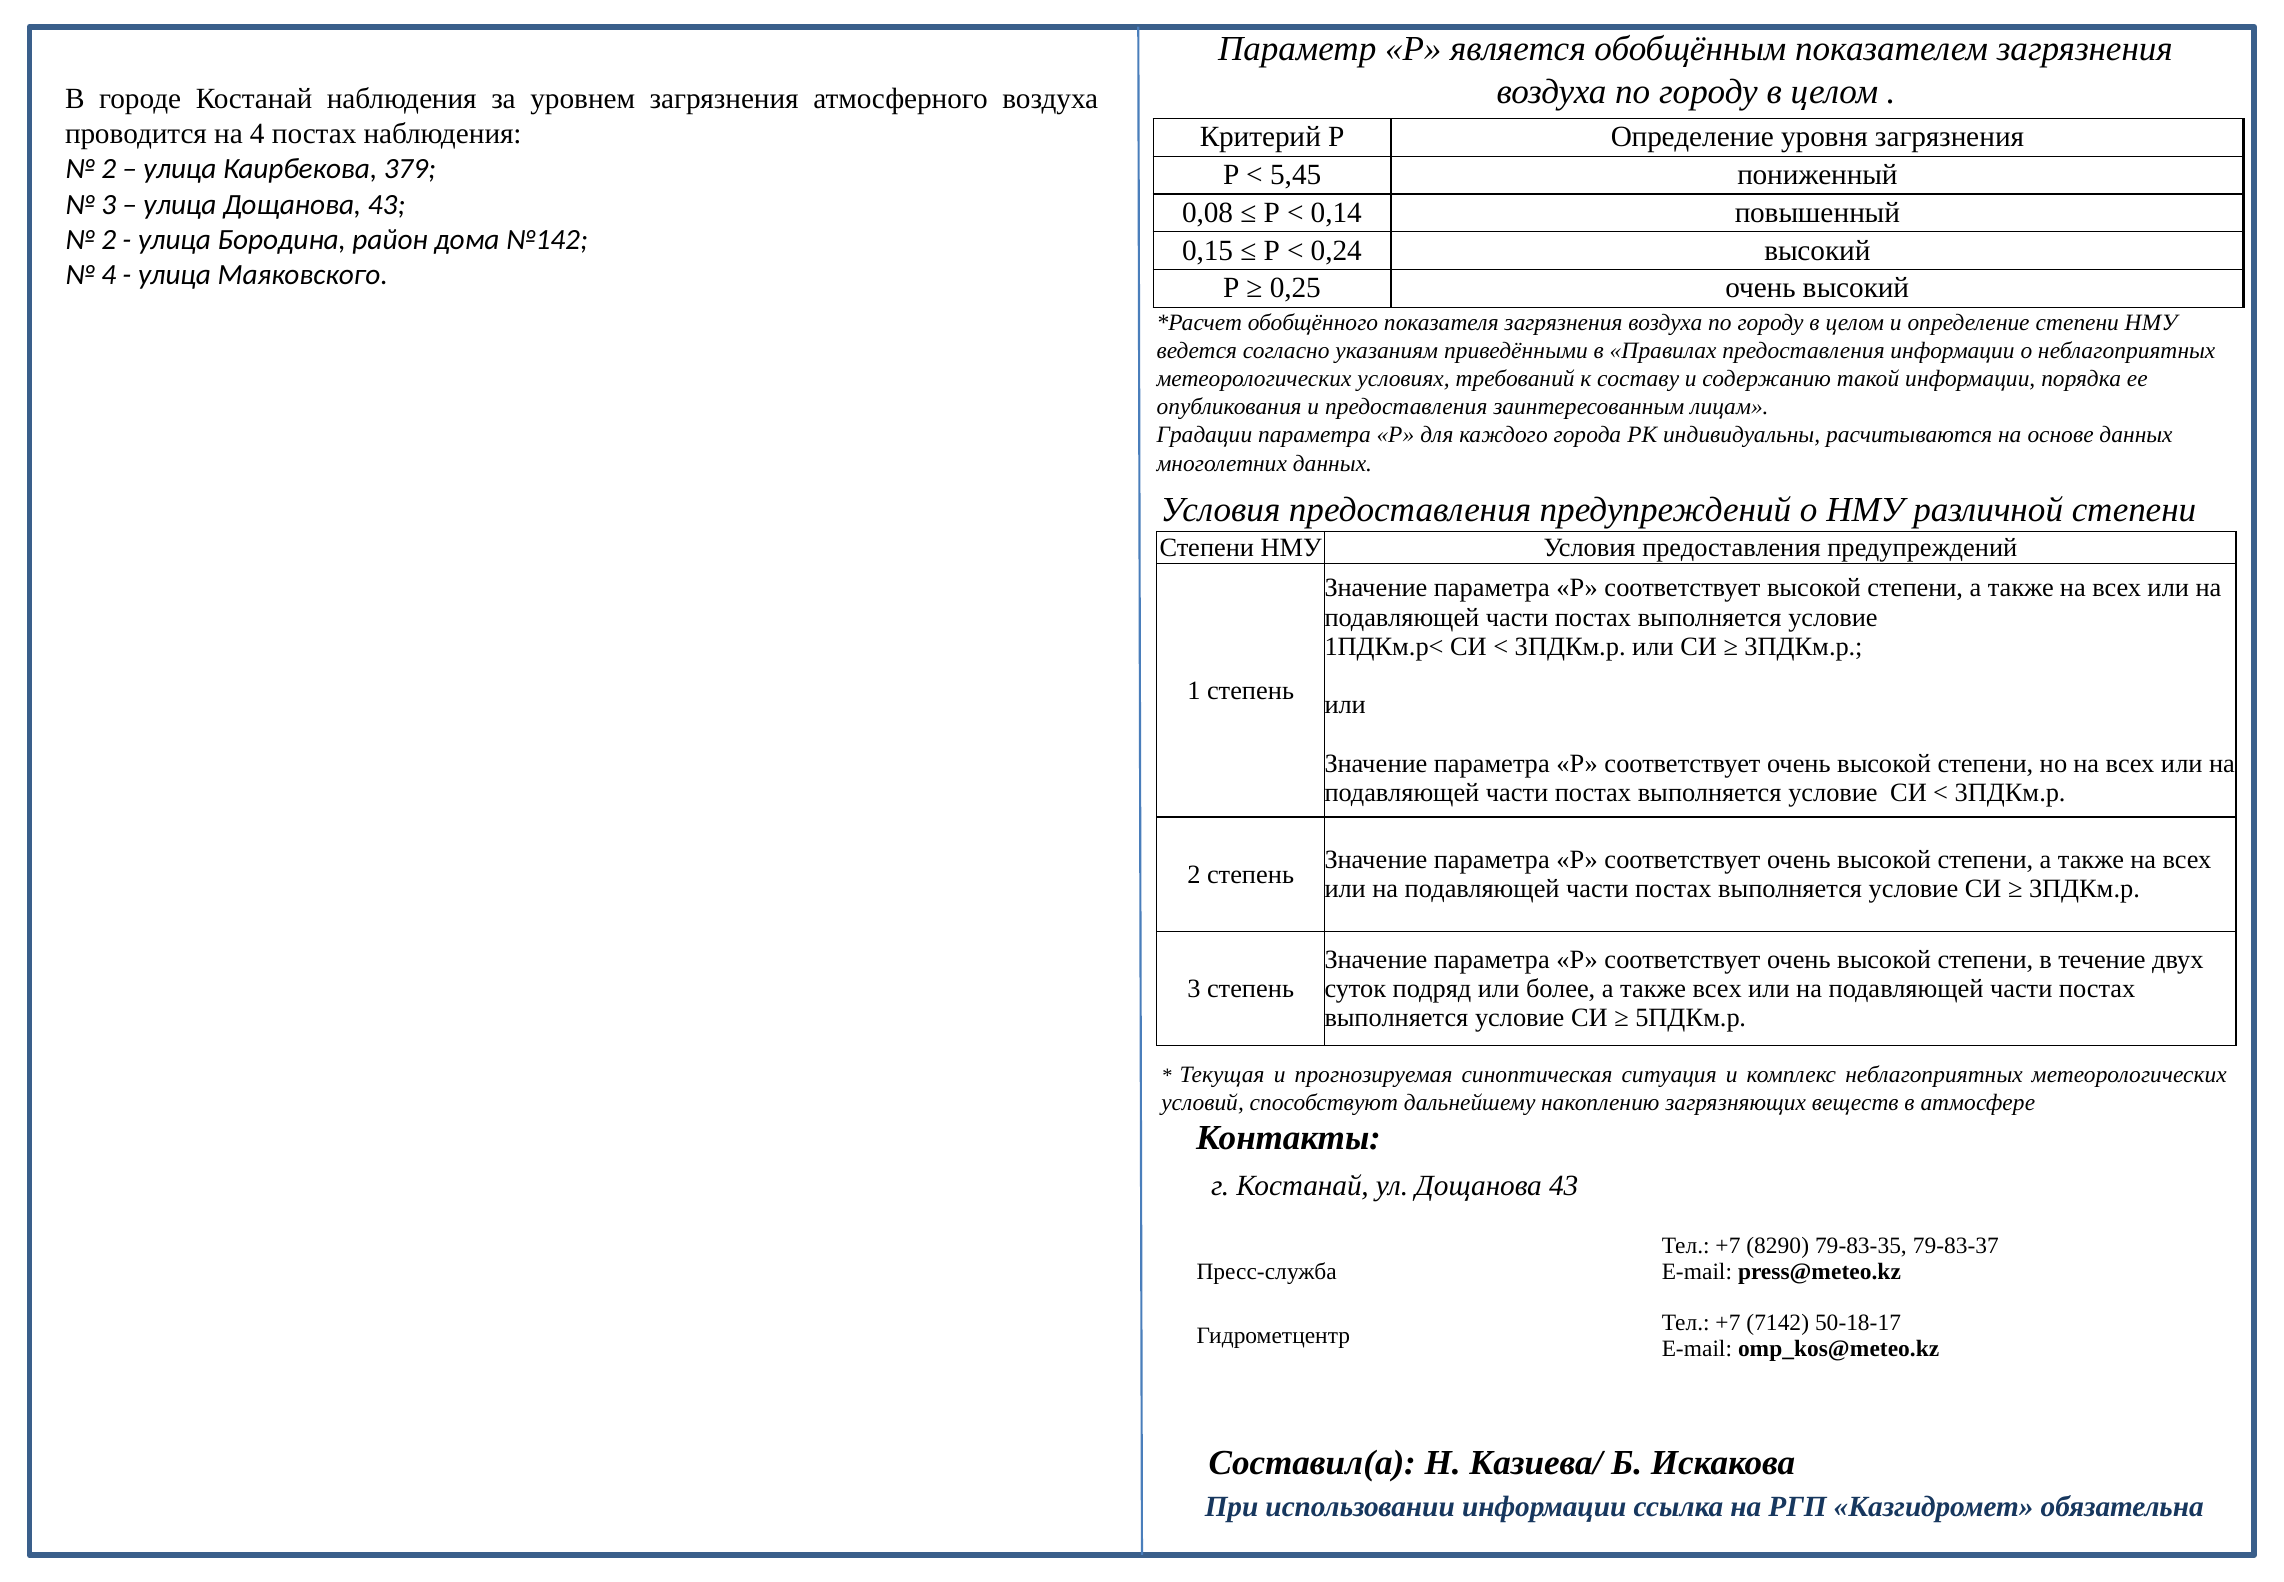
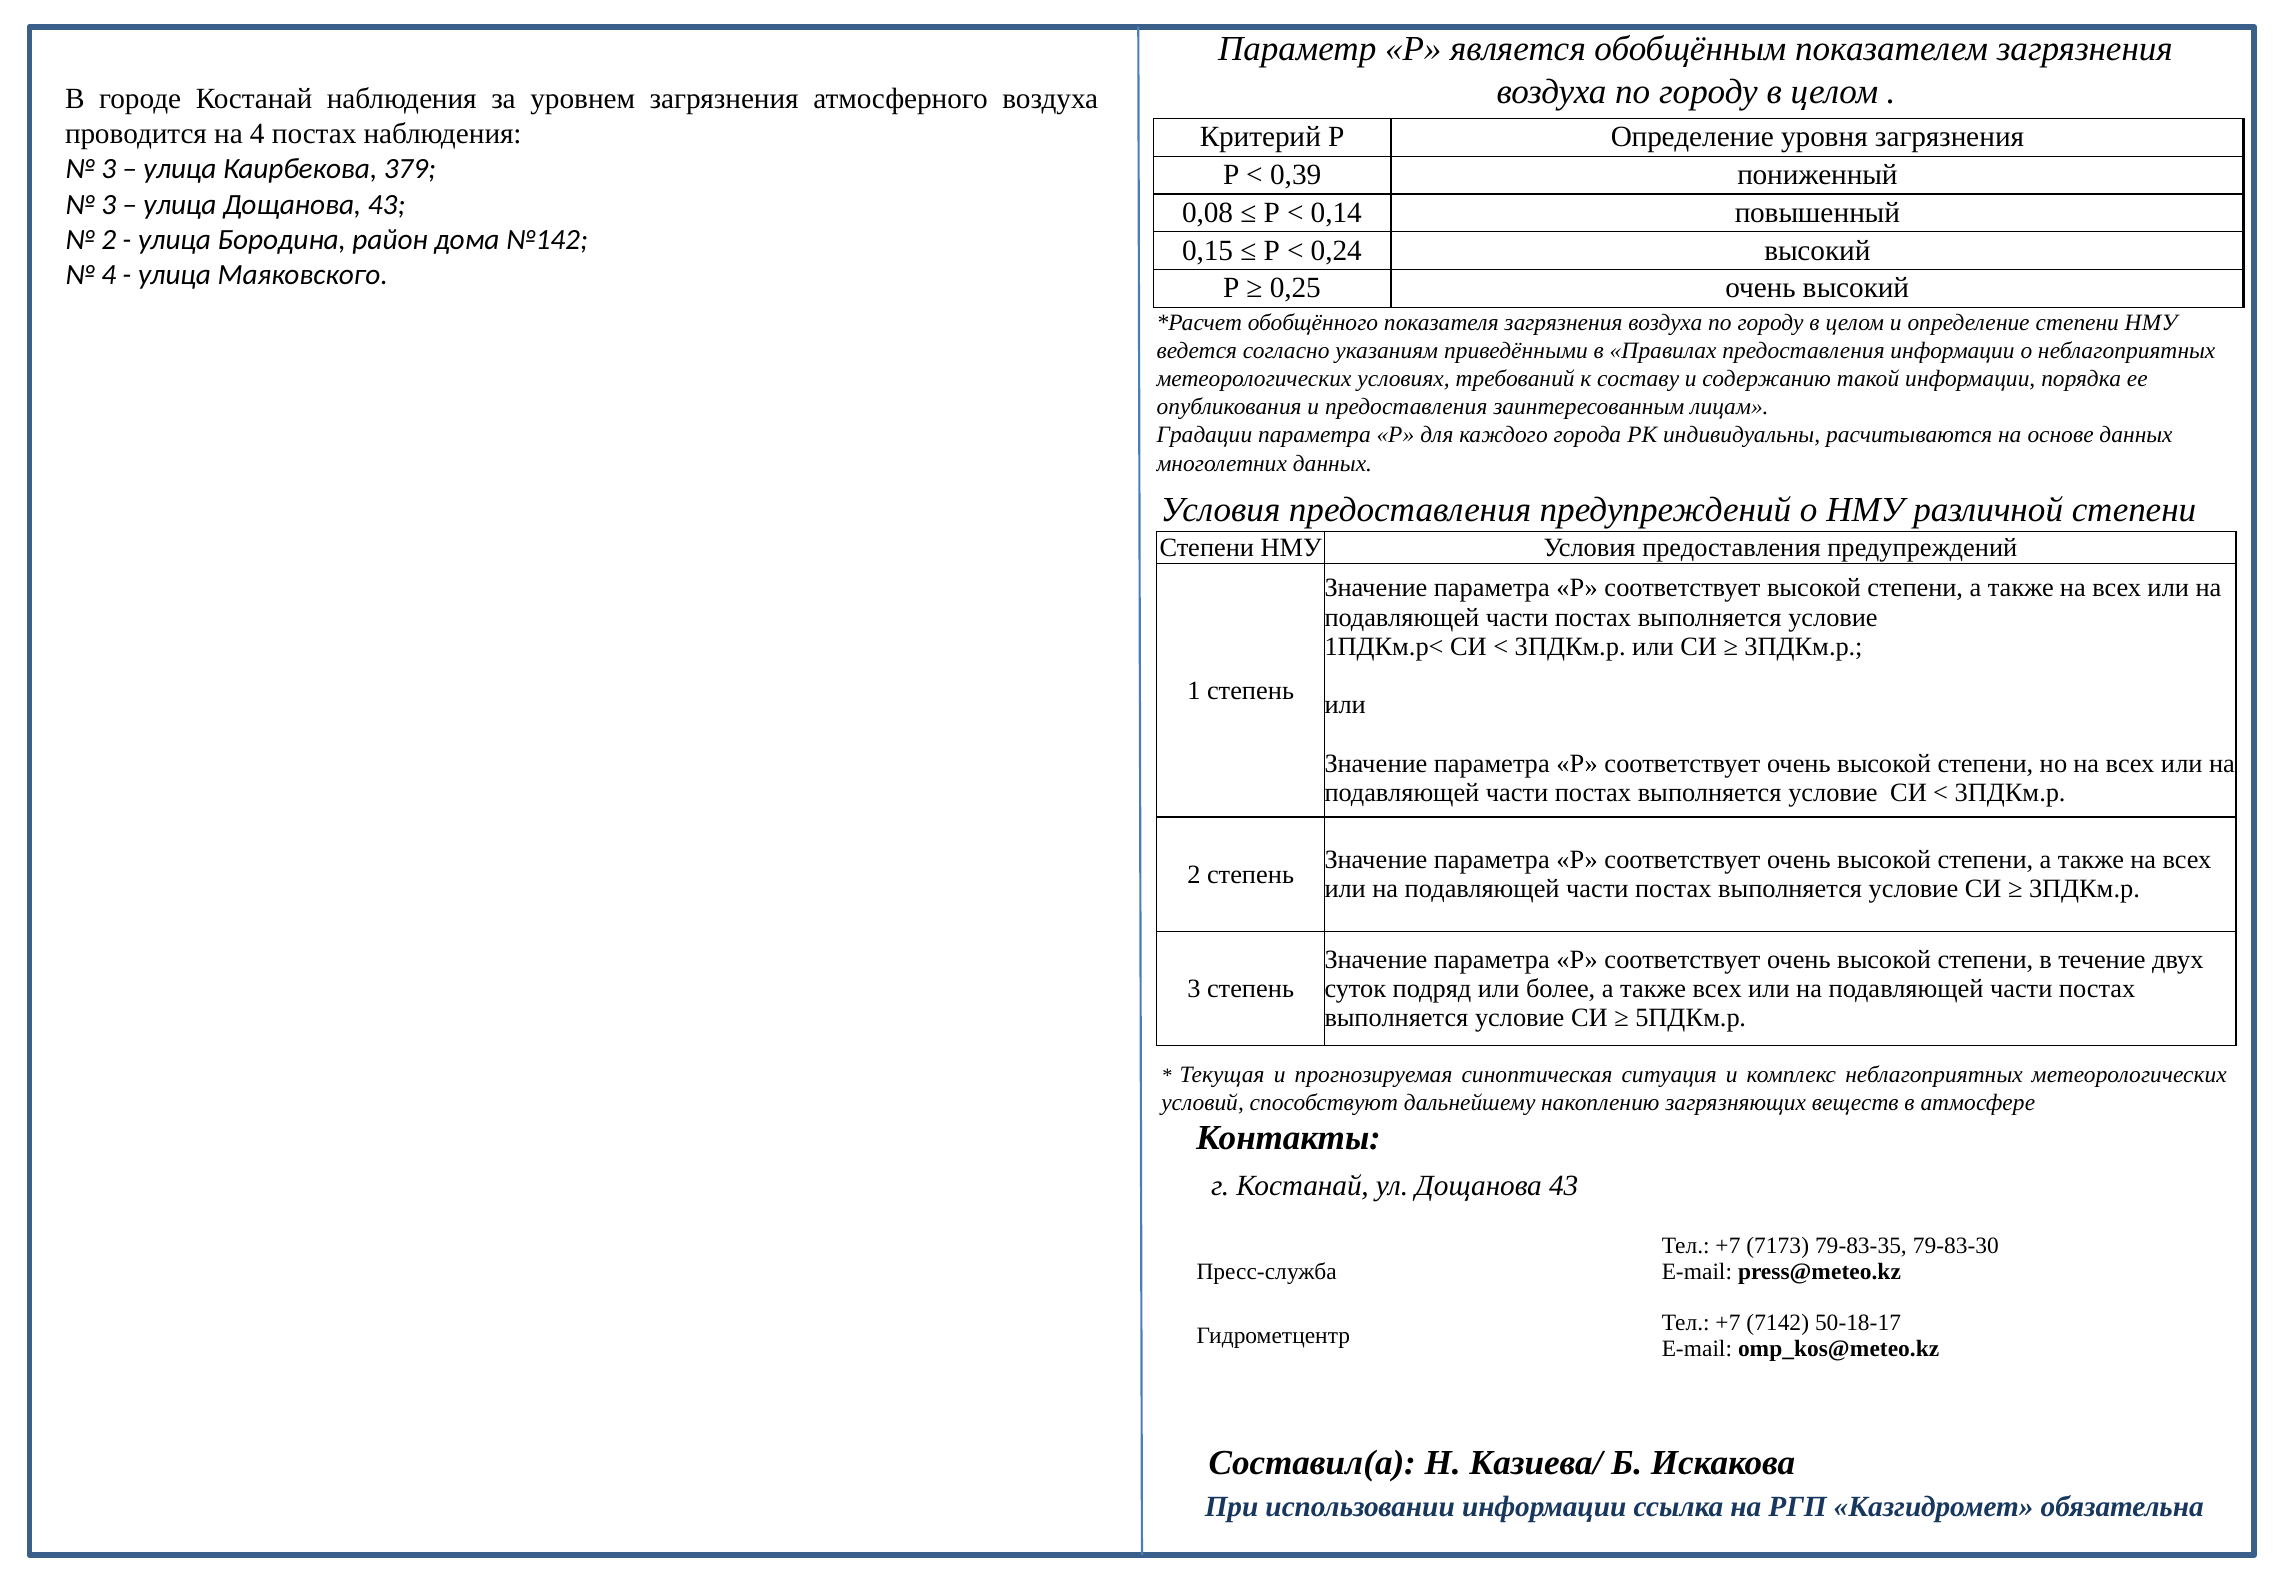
2: 2 -> 3 (109, 169)
5,45: 5,45 -> 0,39 (1296, 175)
8290: 8290 -> 7173 (1778, 1245)
79-83-37: 79-83-37 -> 79-83-30 (1956, 1245)
